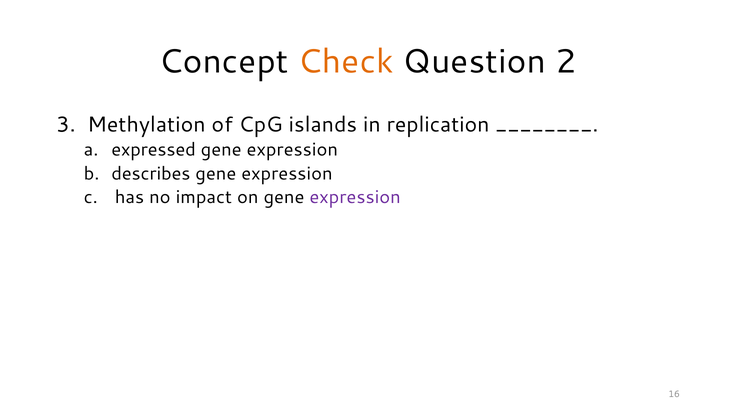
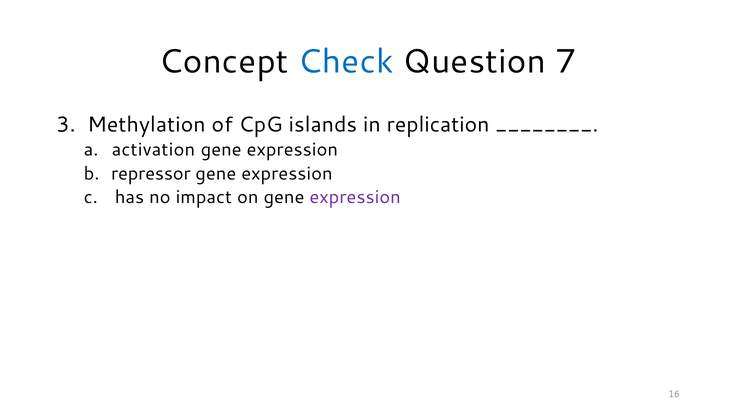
Check colour: orange -> blue (346, 62)
2: 2 -> 7 (566, 62)
expressed: expressed -> activation (153, 150)
describes: describes -> repressor (151, 173)
